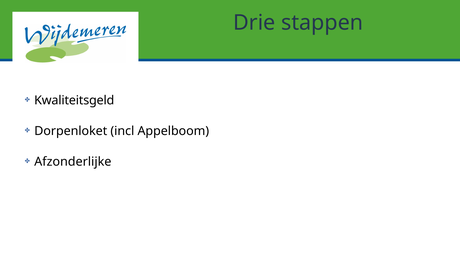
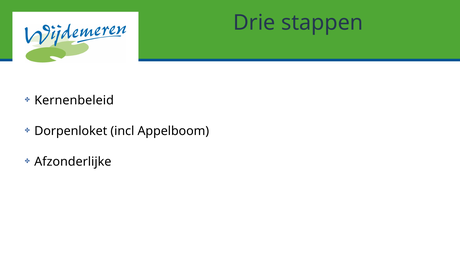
Kwaliteitsgeld: Kwaliteitsgeld -> Kernenbeleid (74, 100)
